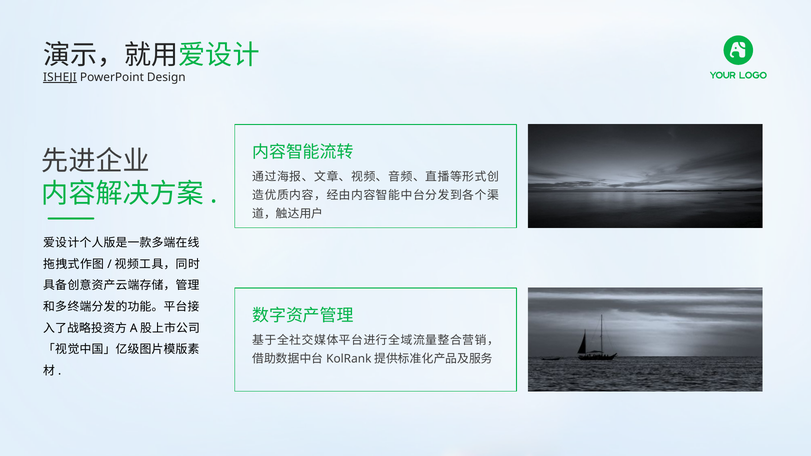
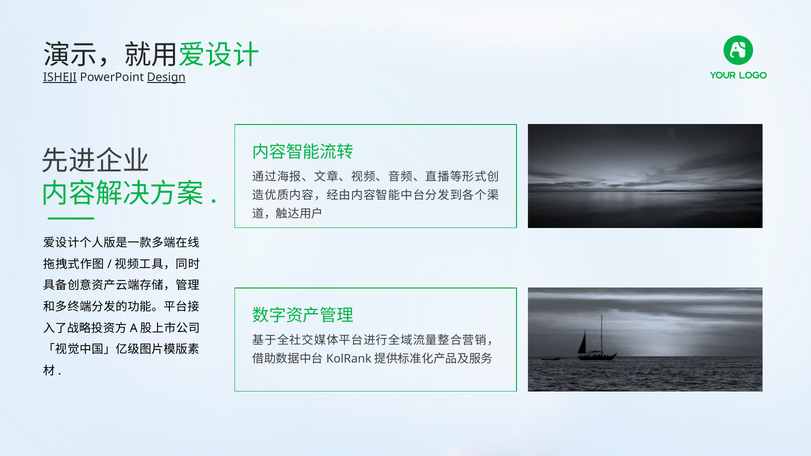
Design underline: none -> present (166, 77)
